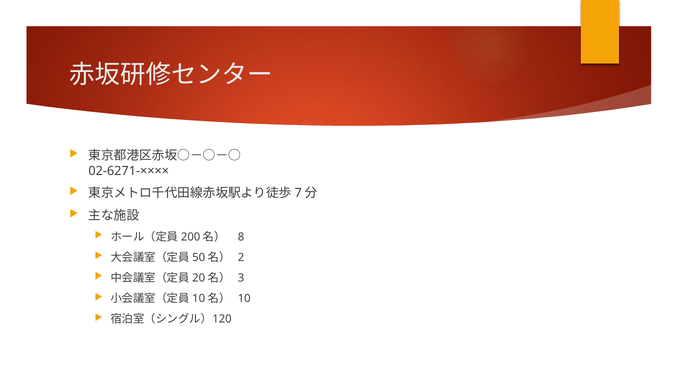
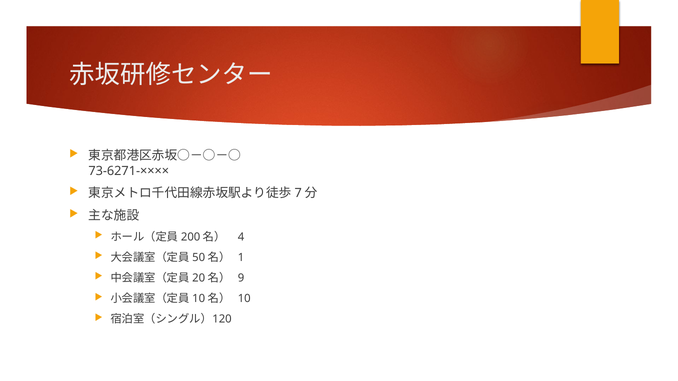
02-6271-××××: 02-6271-×××× -> 73-6271-×××× (129, 171)
8: 8 -> 4 (241, 237)
2: 2 -> 1 (241, 258)
3: 3 -> 9 (241, 278)
